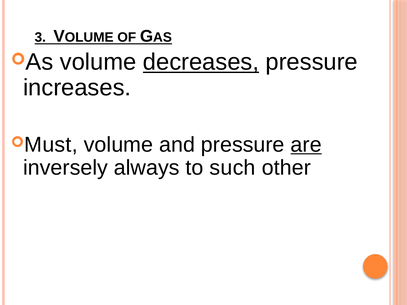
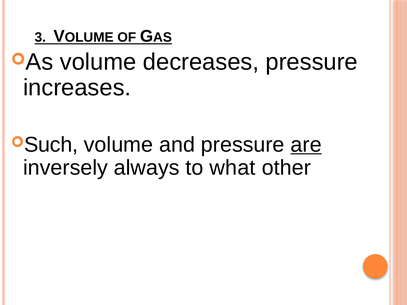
decreases underline: present -> none (201, 62)
Must: Must -> Such (51, 145)
such: such -> what (233, 168)
